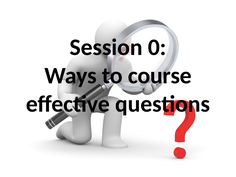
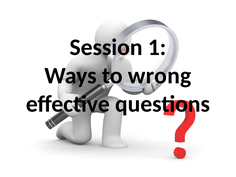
0: 0 -> 1 (157, 47)
course: course -> wrong (160, 76)
